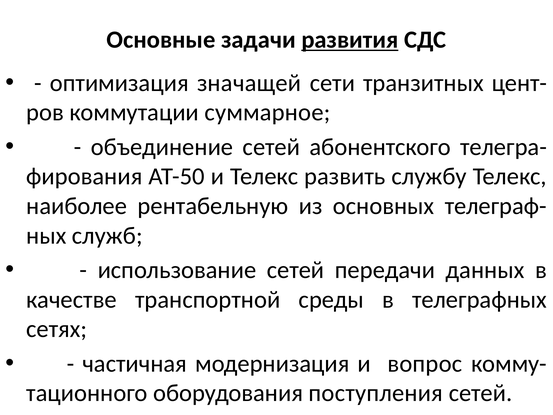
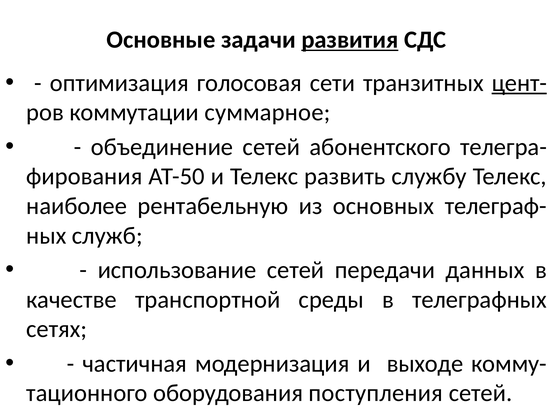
значащей: значащей -> голосовая (249, 83)
цент- underline: none -> present (519, 83)
вопрос: вопрос -> выходе (425, 363)
